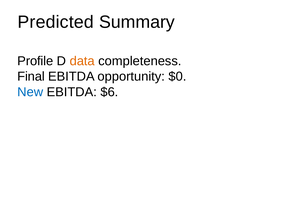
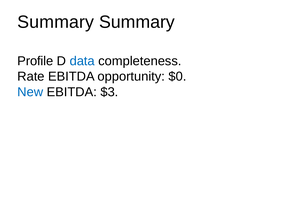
Predicted: Predicted -> Summary (56, 22)
data colour: orange -> blue (82, 61)
Final: Final -> Rate (31, 76)
$6: $6 -> $3 (109, 92)
